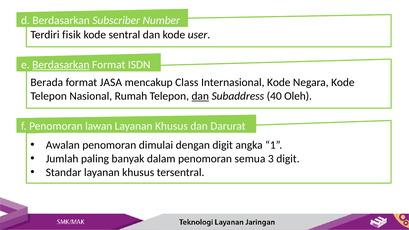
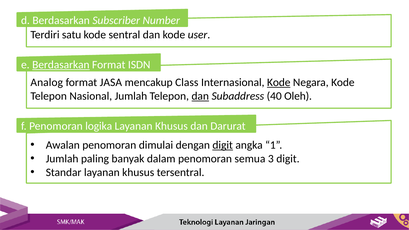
fisik: fisik -> satu (72, 35)
Berada: Berada -> Analog (47, 83)
Kode underline: none -> present (279, 83)
Nasional Rumah: Rumah -> Jumlah (131, 96)
lawan: lawan -> logika (99, 126)
digit underline: none -> present (223, 145)
